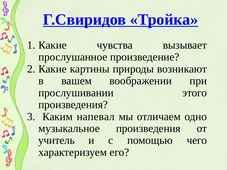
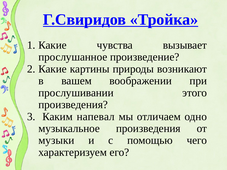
учитель: учитель -> музыки (56, 141)
